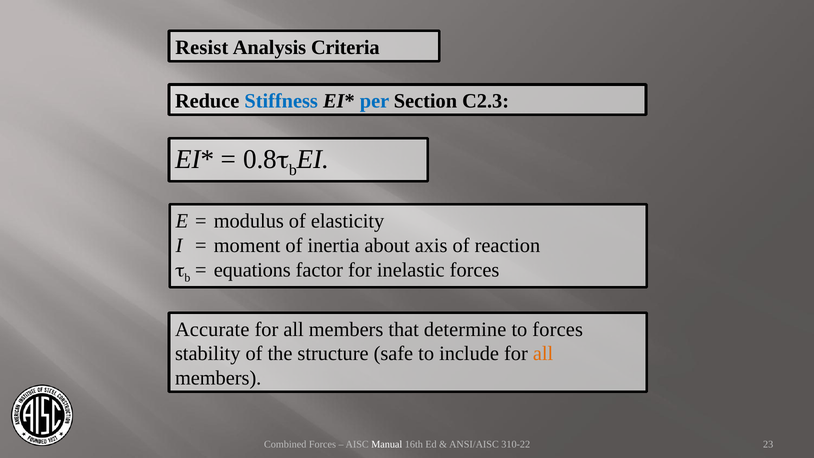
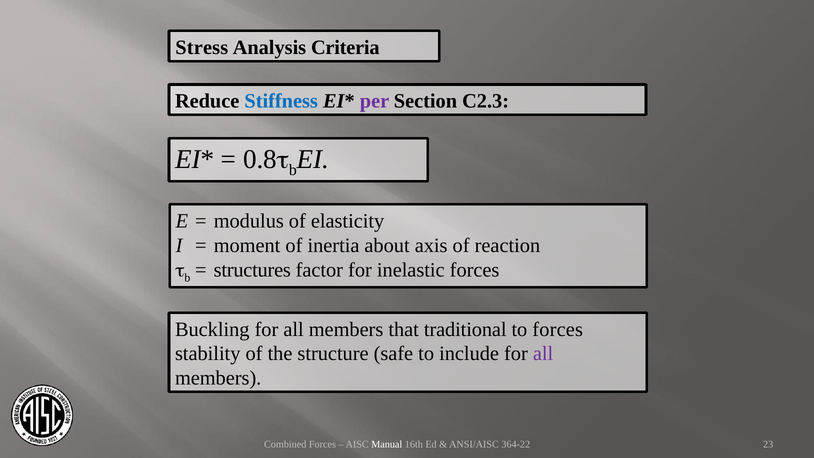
Resist: Resist -> Stress (202, 47)
per colour: blue -> purple (374, 101)
equations: equations -> structures (252, 270)
Accurate: Accurate -> Buckling (212, 329)
determine: determine -> traditional (465, 329)
all colour: orange -> purple (543, 354)
310-22: 310-22 -> 364-22 (516, 444)
